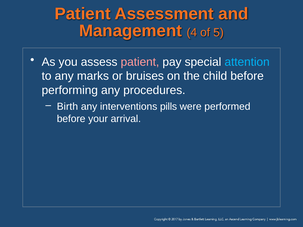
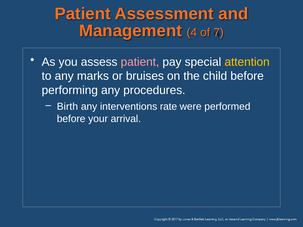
5: 5 -> 7 (219, 33)
attention colour: light blue -> yellow (247, 62)
pills: pills -> rate (169, 107)
